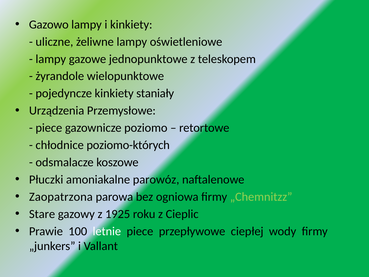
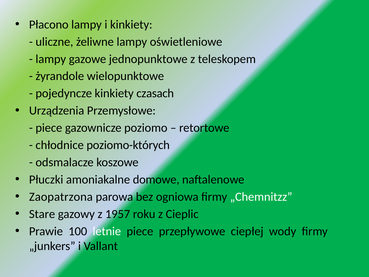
Gazowo: Gazowo -> Płacono (49, 24)
staniały: staniały -> czasach (155, 93)
parowóz: parowóz -> domowe (156, 179)
„Chemnitzz colour: light green -> white (261, 197)
1925: 1925 -> 1957 (118, 214)
